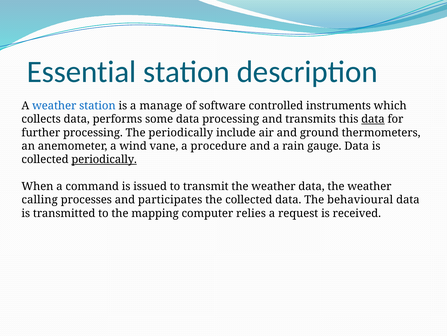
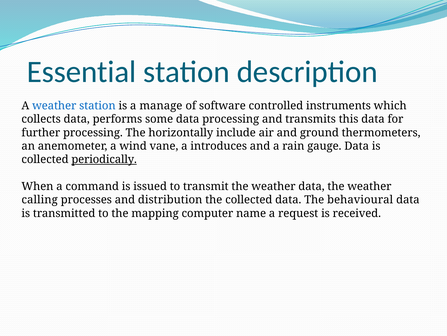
data underline: present -> none (373, 119)
The periodically: periodically -> horizontally (181, 132)
procedure: procedure -> introduces (219, 146)
participates: participates -> distribution (170, 199)
relies: relies -> name (251, 213)
